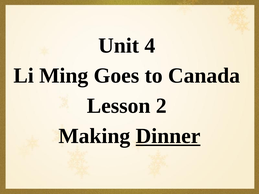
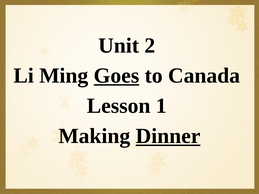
4: 4 -> 2 (150, 46)
Goes underline: none -> present (117, 76)
2: 2 -> 1 (161, 106)
